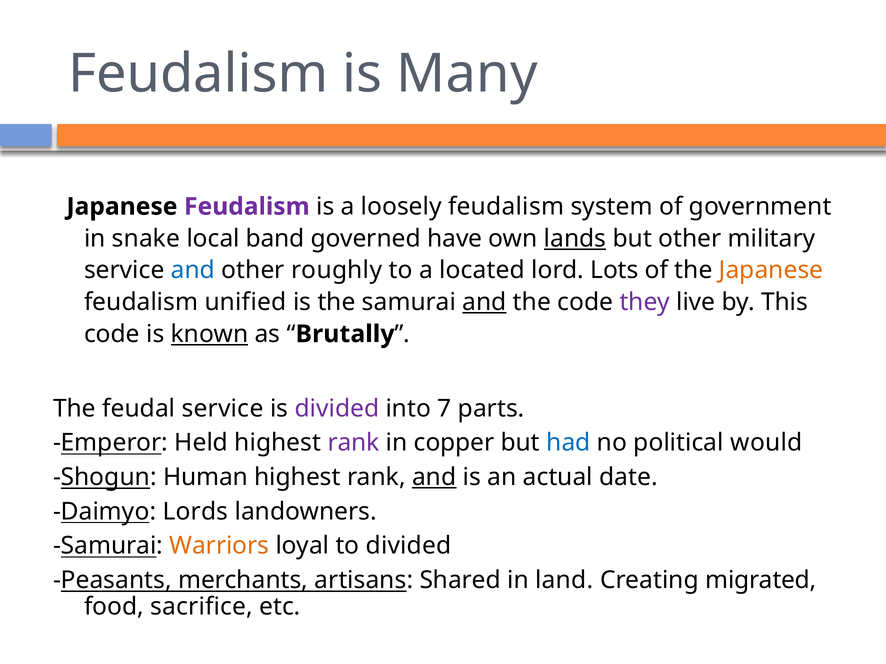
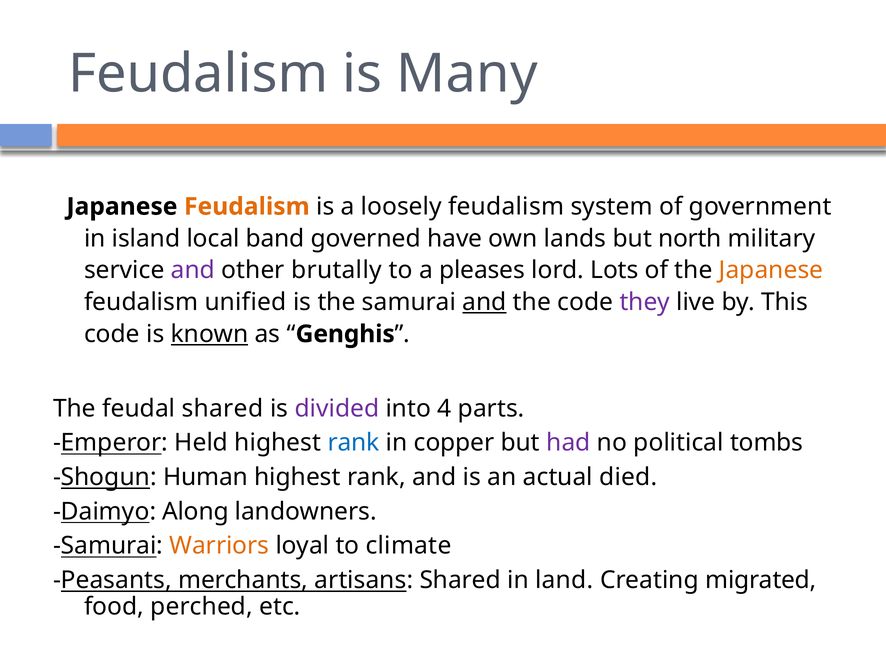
Feudalism colour: purple -> orange (247, 207)
snake: snake -> island (146, 239)
lands underline: present -> none (575, 239)
but other: other -> north (690, 239)
and colour: blue -> purple (193, 271)
roughly: roughly -> brutally (337, 271)
located: located -> pleases (482, 271)
Brutally: Brutally -> Genghis (345, 334)
feudal service: service -> shared (223, 409)
7: 7 -> 4 (444, 409)
rank colour: purple -> blue (354, 443)
had colour: blue -> purple (568, 443)
would: would -> tombs (767, 443)
and underline: present -> none (434, 477)
date: date -> died (628, 477)
Lords: Lords -> Along (196, 512)
to divided: divided -> climate (409, 546)
sacrifice: sacrifice -> perched (202, 607)
